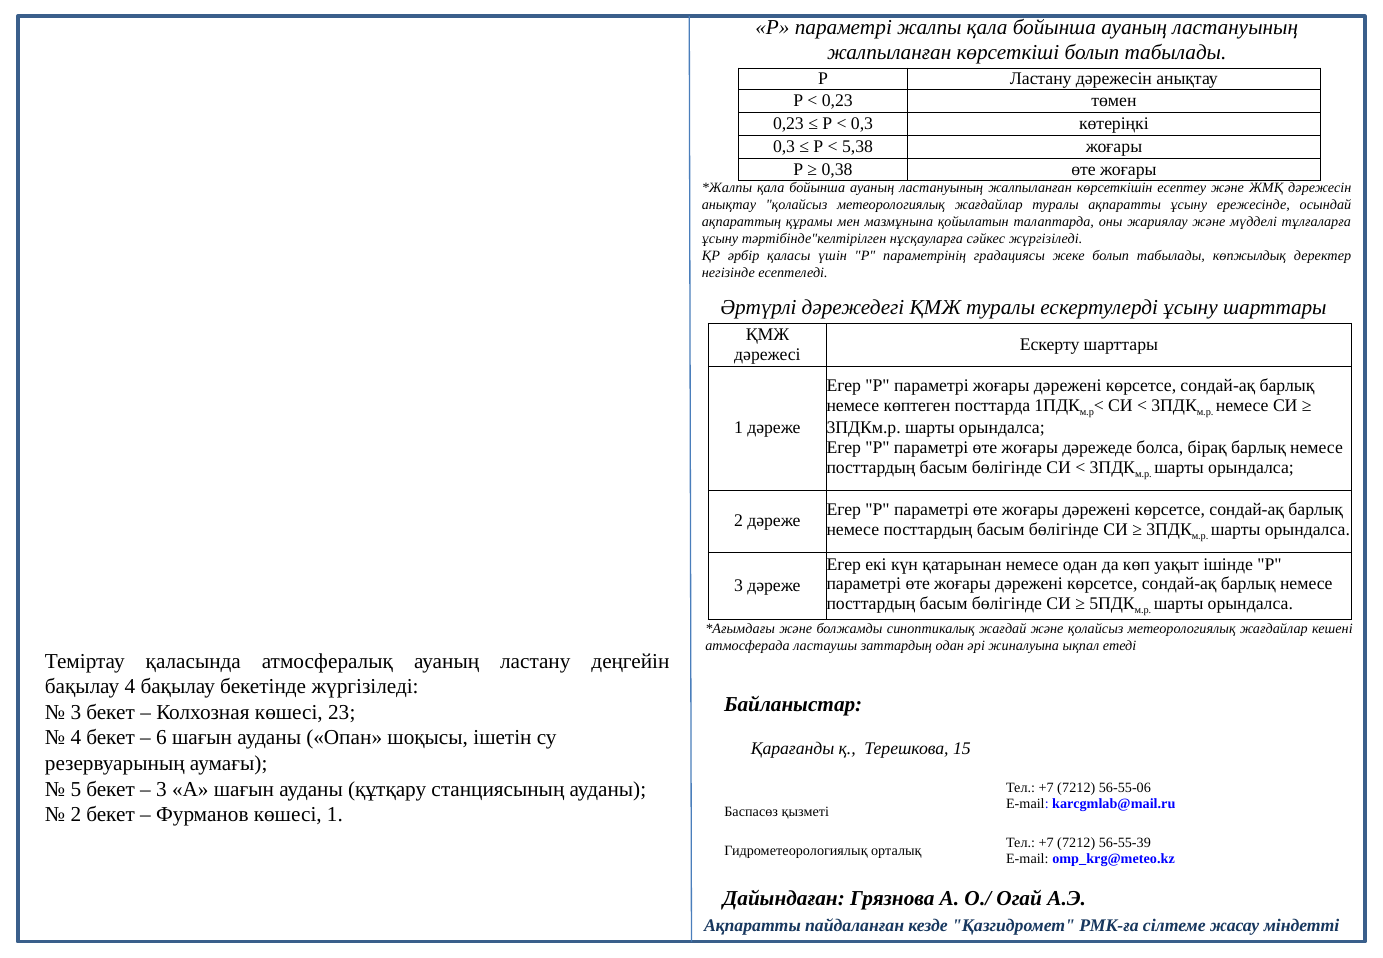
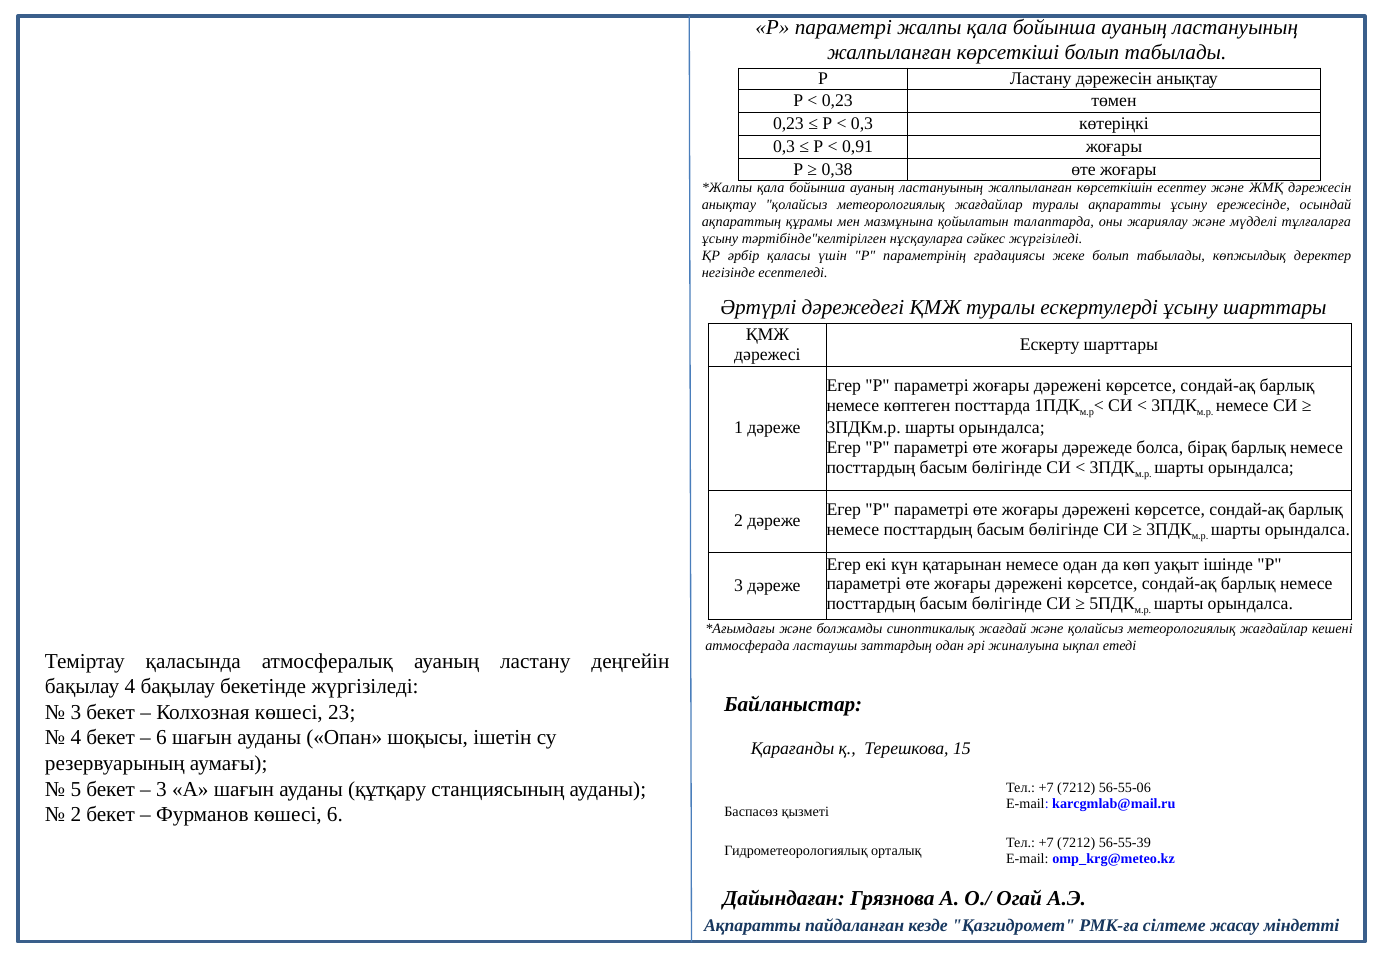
5,38: 5,38 -> 0,91 (858, 146)
көшесі 1: 1 -> 6 (335, 814)
